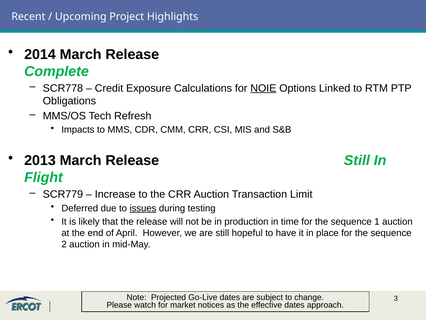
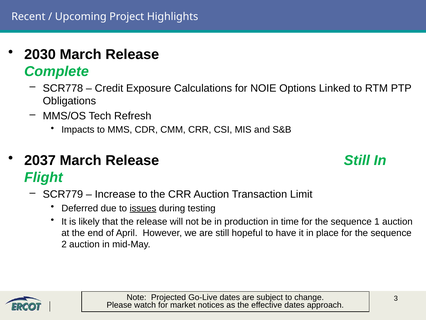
2014: 2014 -> 2030 (40, 54)
NOIE underline: present -> none (263, 88)
2013: 2013 -> 2037 (40, 160)
